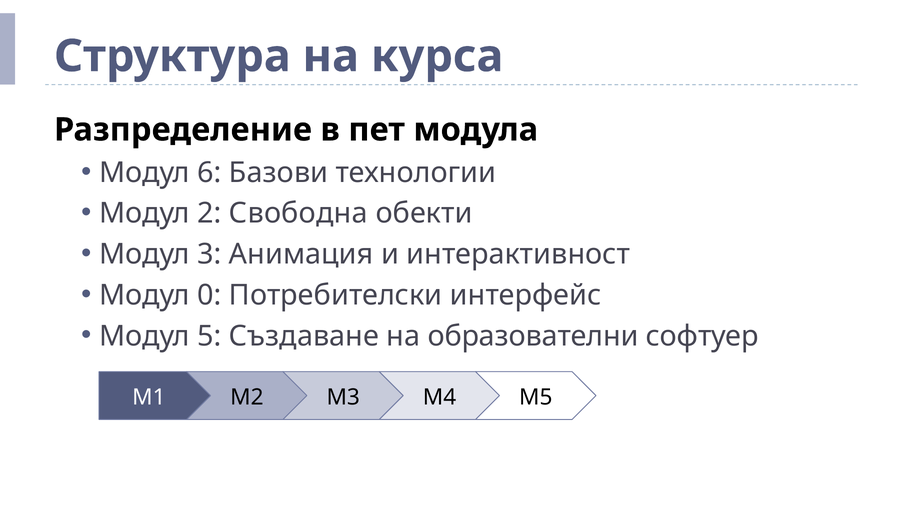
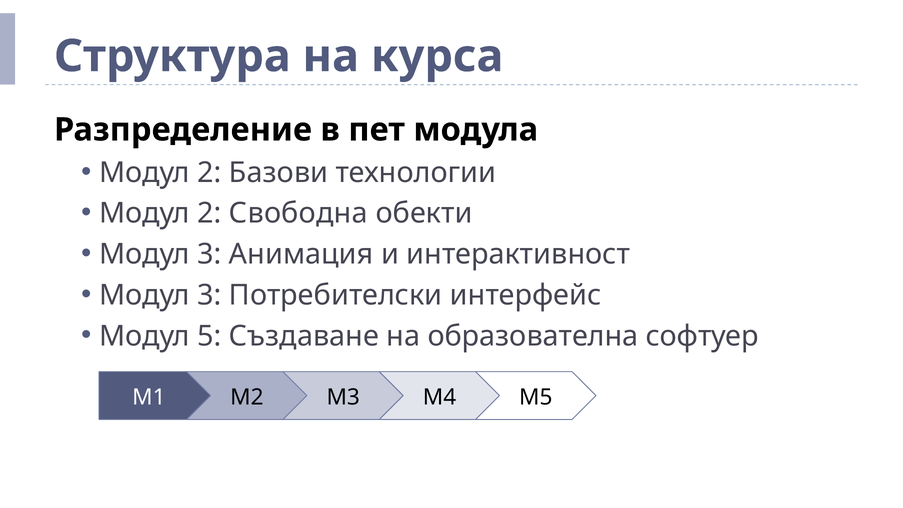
6: 6 -> 2 (209, 173)
0: 0 -> 3 (209, 295)
образователни: образователни -> образователна (533, 336)
